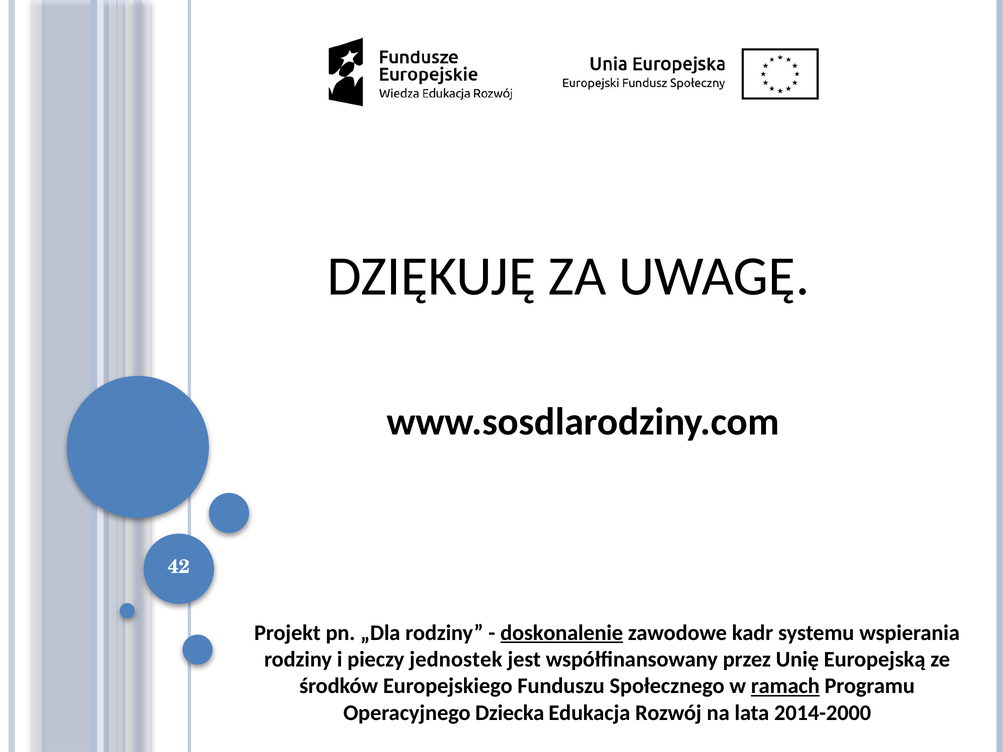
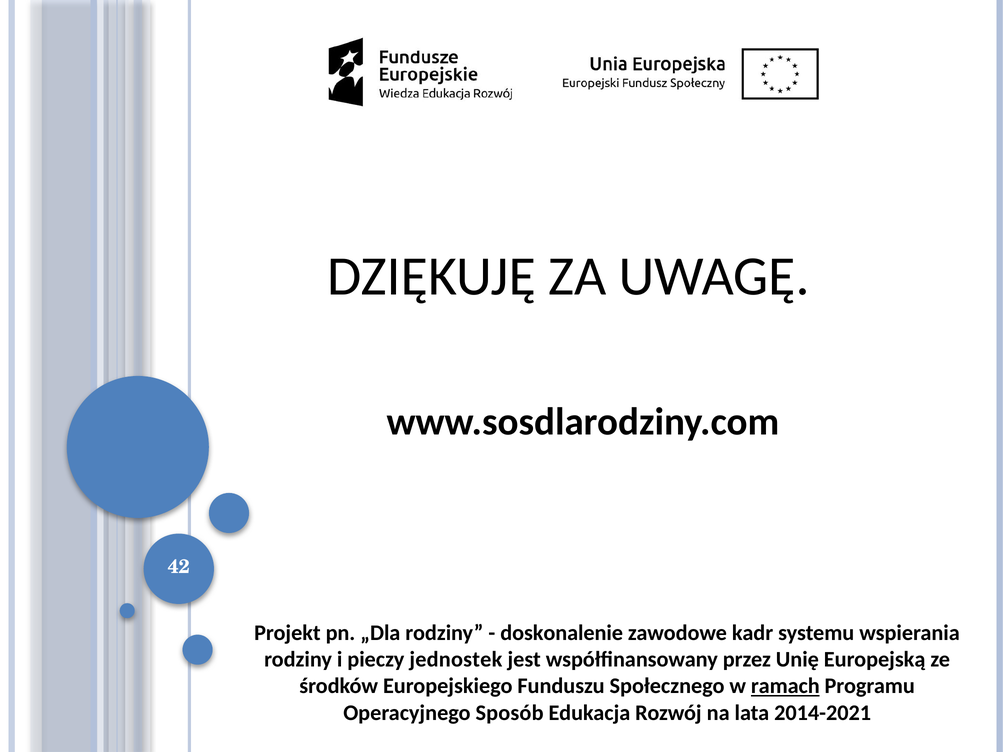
doskonalenie underline: present -> none (562, 633)
Dziecka: Dziecka -> Sposób (510, 713)
2014-2000: 2014-2000 -> 2014-2021 (823, 713)
